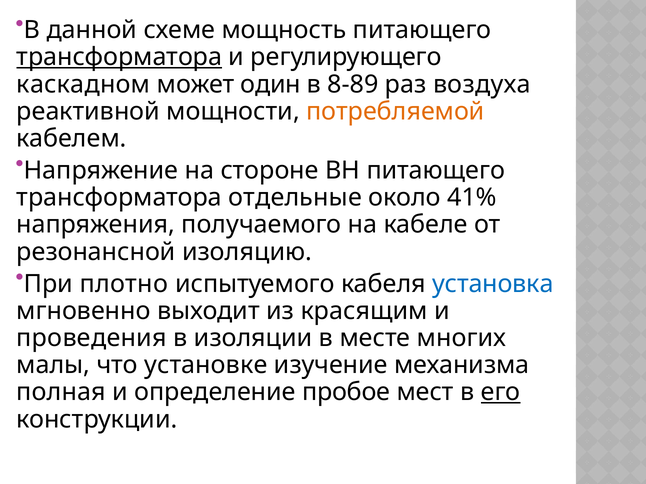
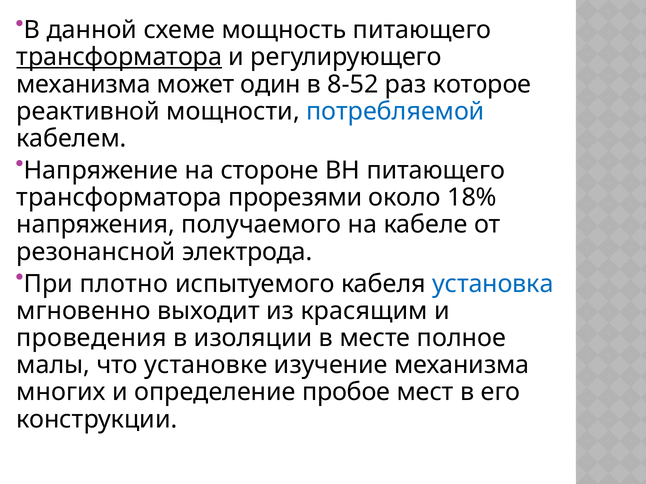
каскадном: каскадном -> механизма (84, 84)
8-89: 8-89 -> 8-52 (353, 84)
воздуха: воздуха -> которое (482, 84)
потребляемой colour: orange -> blue (395, 112)
отдельные: отдельные -> прорезями (295, 198)
41%: 41% -> 18% (472, 198)
изоляцию: изоляцию -> электрода (247, 252)
многих: многих -> полное (461, 338)
полная: полная -> многих (61, 393)
его underline: present -> none (501, 393)
